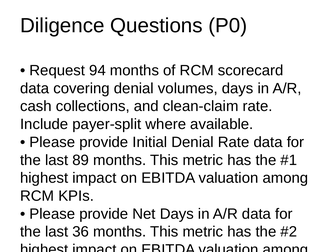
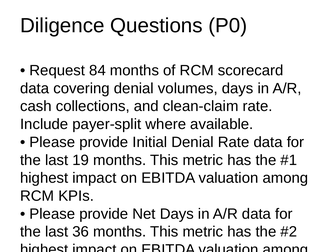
94: 94 -> 84 (98, 70)
89: 89 -> 19 (81, 160)
